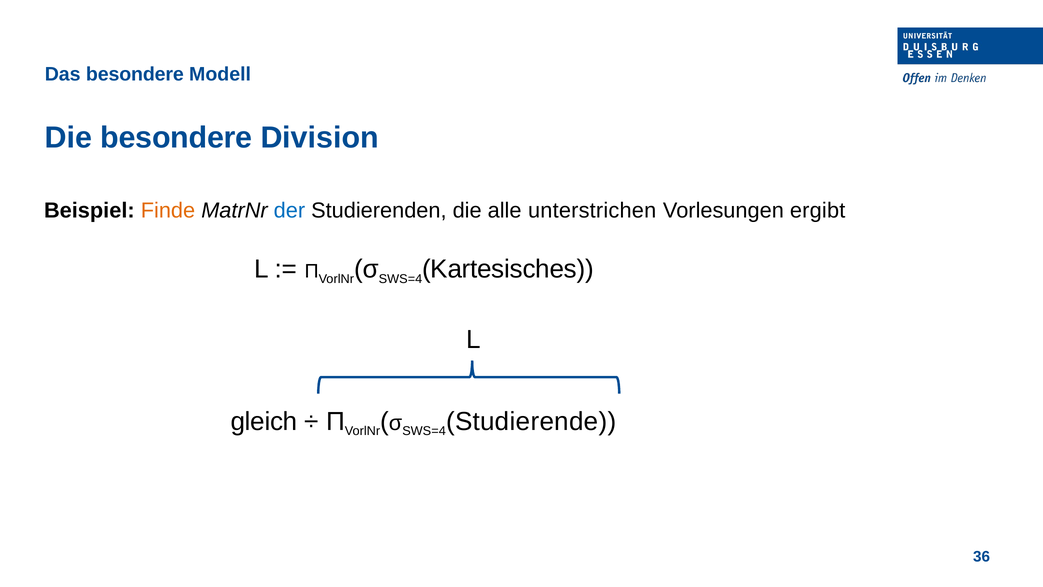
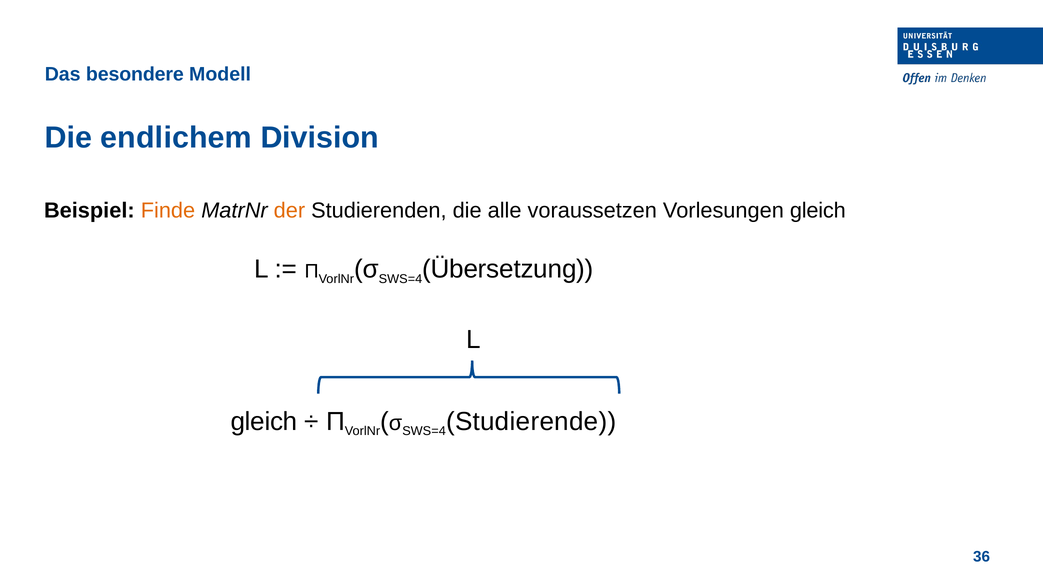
Die besondere: besondere -> endlichem (176, 138)
der colour: blue -> orange (289, 211)
unterstrichen: unterstrichen -> voraussetzen (592, 211)
Vorlesungen ergibt: ergibt -> gleich (818, 211)
Kartesisches: Kartesisches -> Übersetzung (508, 269)
